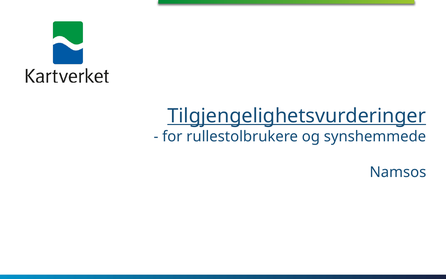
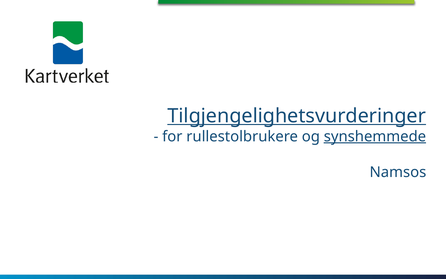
synshemmede underline: none -> present (375, 136)
